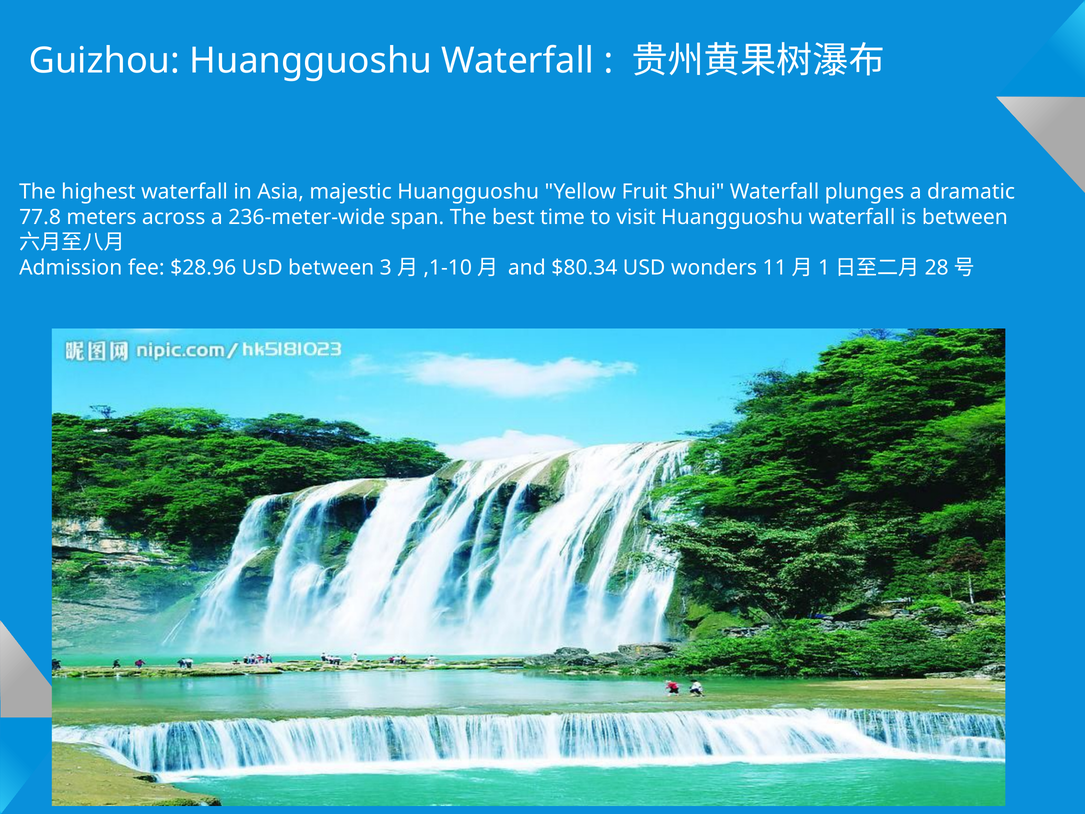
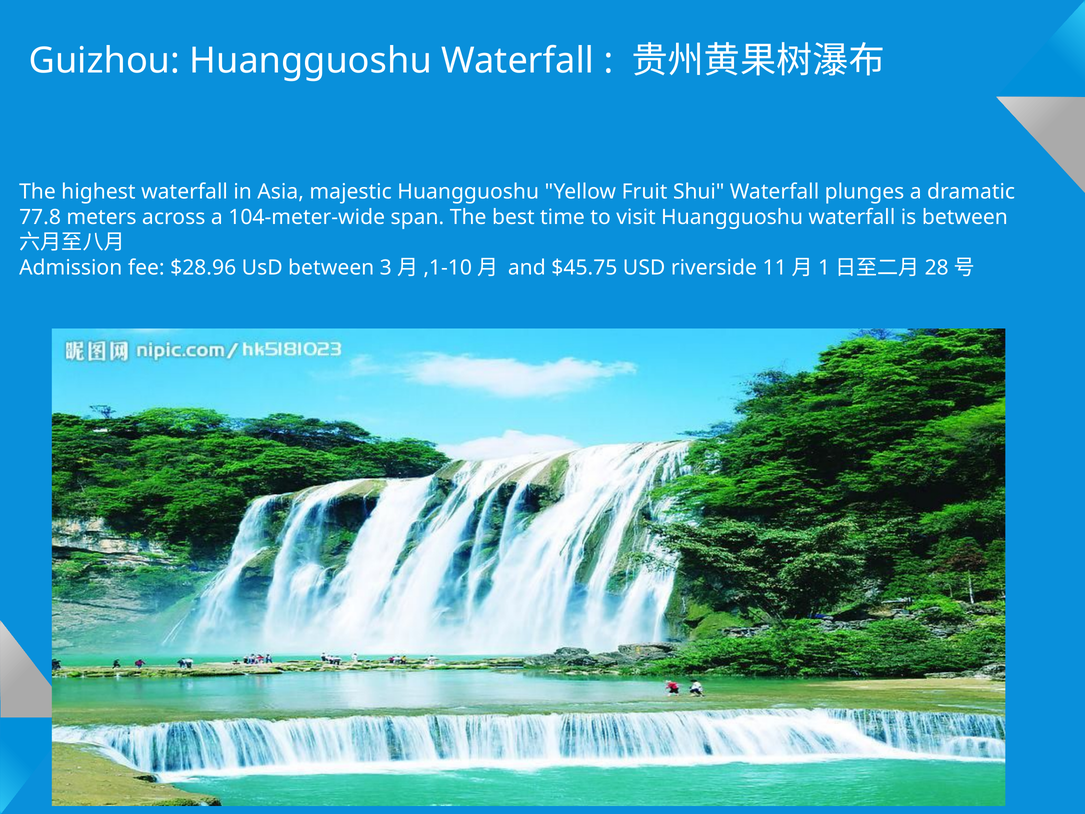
236-meter-wide: 236-meter-wide -> 104-meter-wide (307, 217)
$80.34: $80.34 -> $45.75 (584, 268)
wonders: wonders -> riverside (714, 268)
